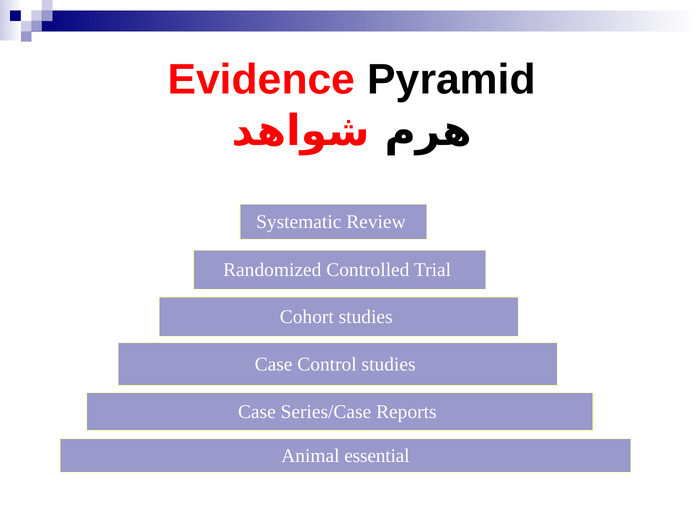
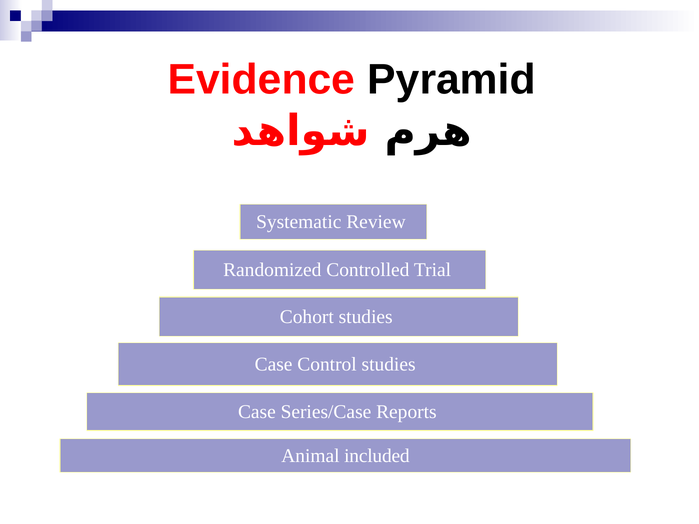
essential: essential -> included (377, 456)
